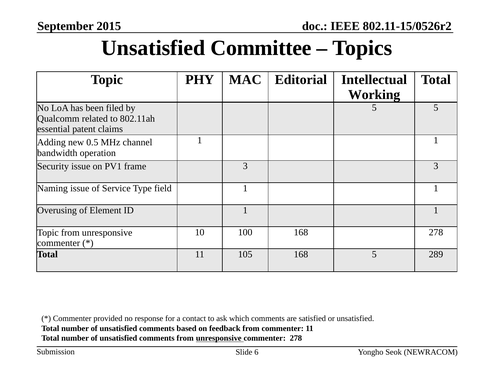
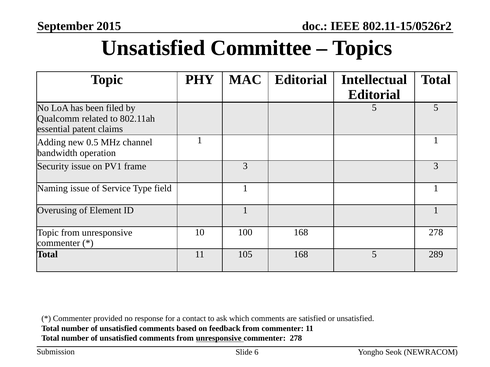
Working: Working -> Editorial (374, 95)
